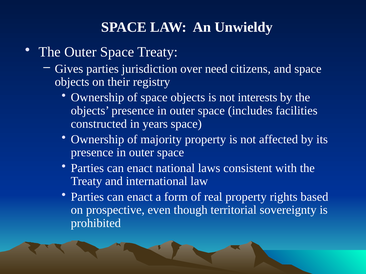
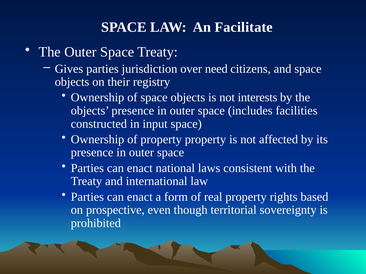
Unwieldy: Unwieldy -> Facilitate (244, 27)
years: years -> input (155, 124)
of majority: majority -> property (161, 140)
